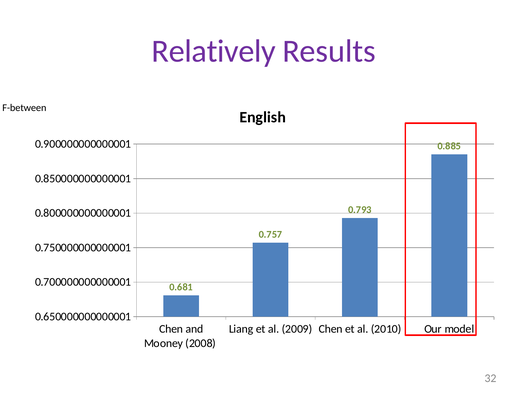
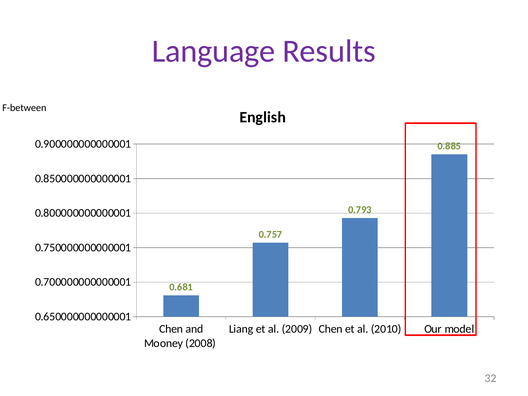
Relatively: Relatively -> Language (214, 51)
